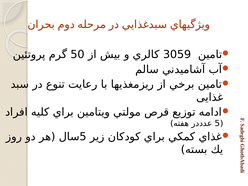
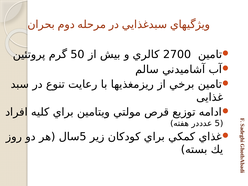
3059: 3059 -> 2700 (177, 54)
